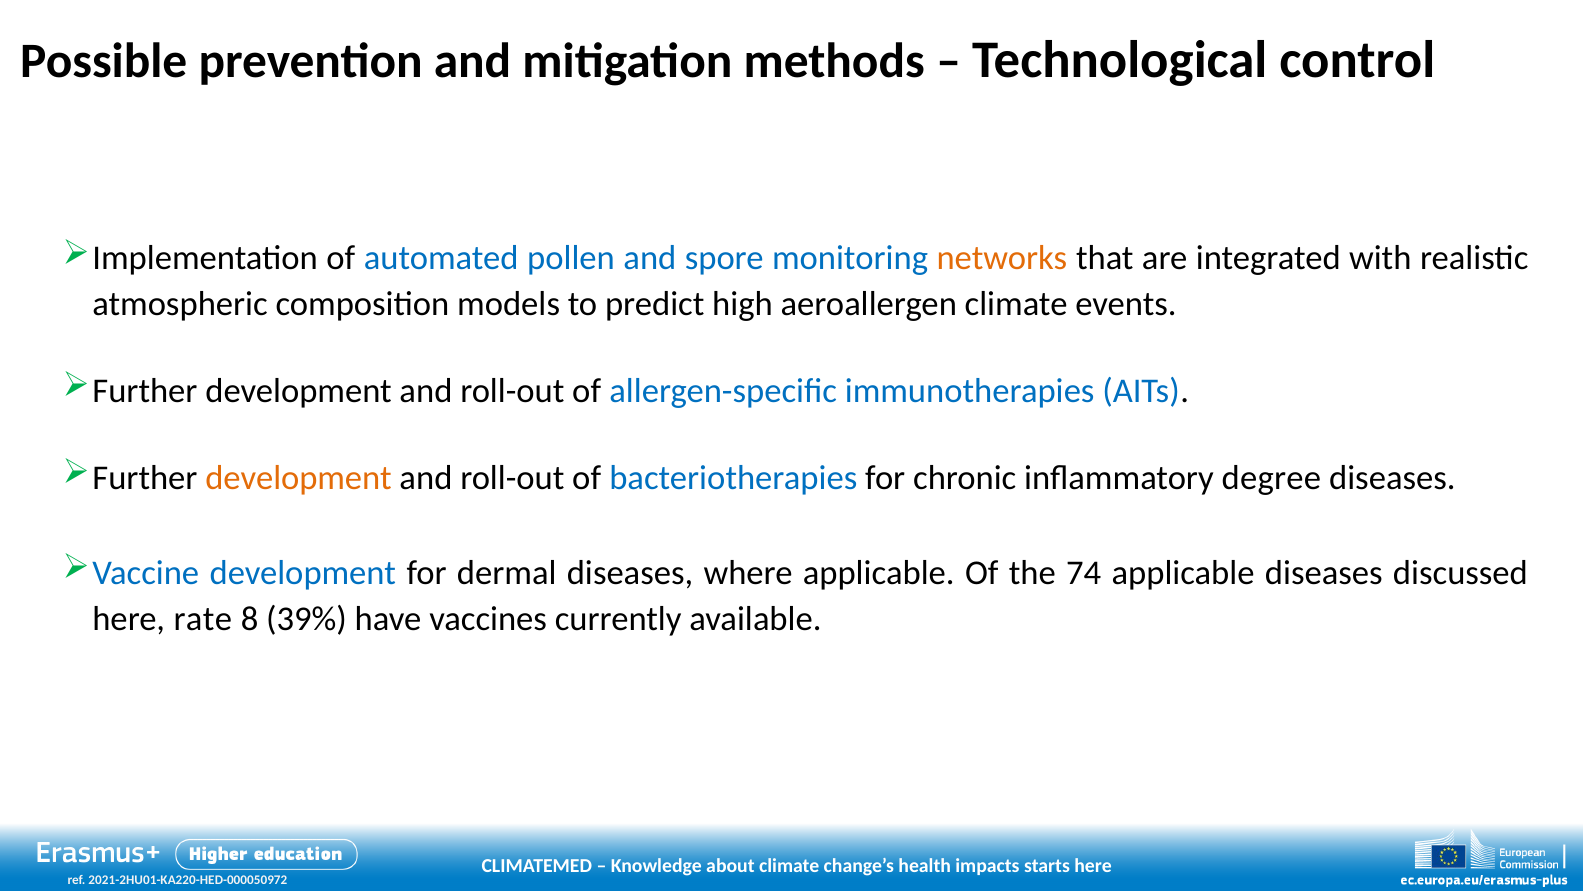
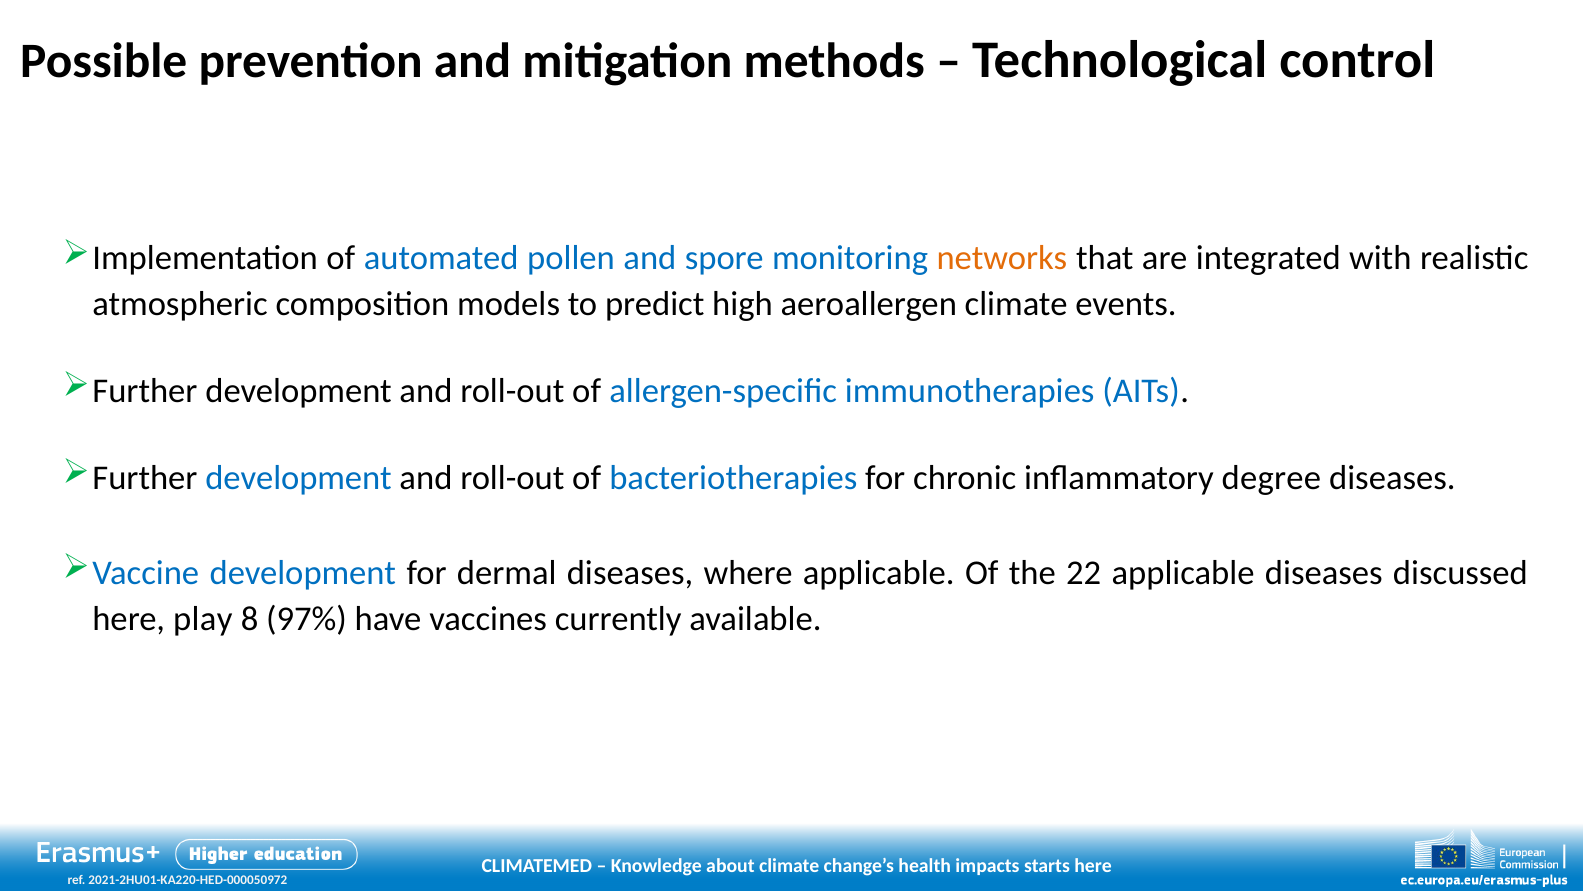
development colour: orange -> blue (299, 478)
74: 74 -> 22 (1084, 573)
rate: rate -> play (203, 618)
39%: 39% -> 97% (306, 618)
